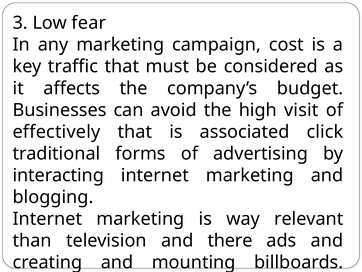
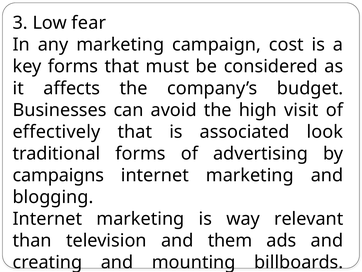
key traffic: traffic -> forms (73, 66)
click: click -> look (325, 132)
interacting: interacting -> campaigns (58, 175)
there: there -> them (230, 240)
